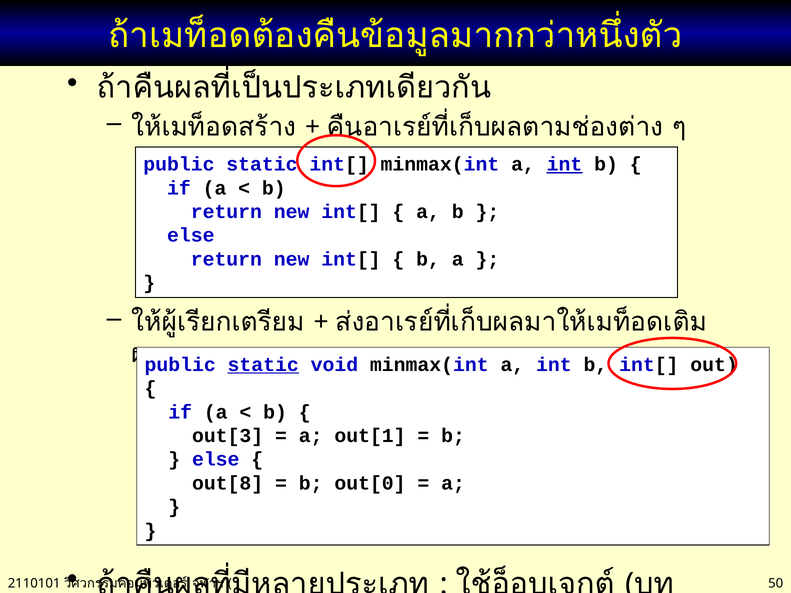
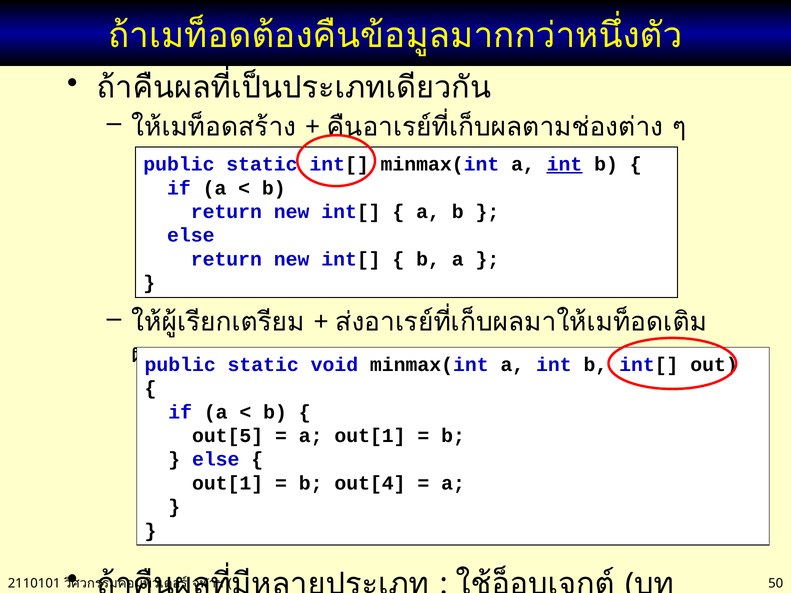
static underline: present -> none (263, 365)
out[3: out[3 -> out[5 (228, 436)
out[8: out[8 -> out[1 (228, 483)
out[0: out[0 -> out[4 (370, 483)
